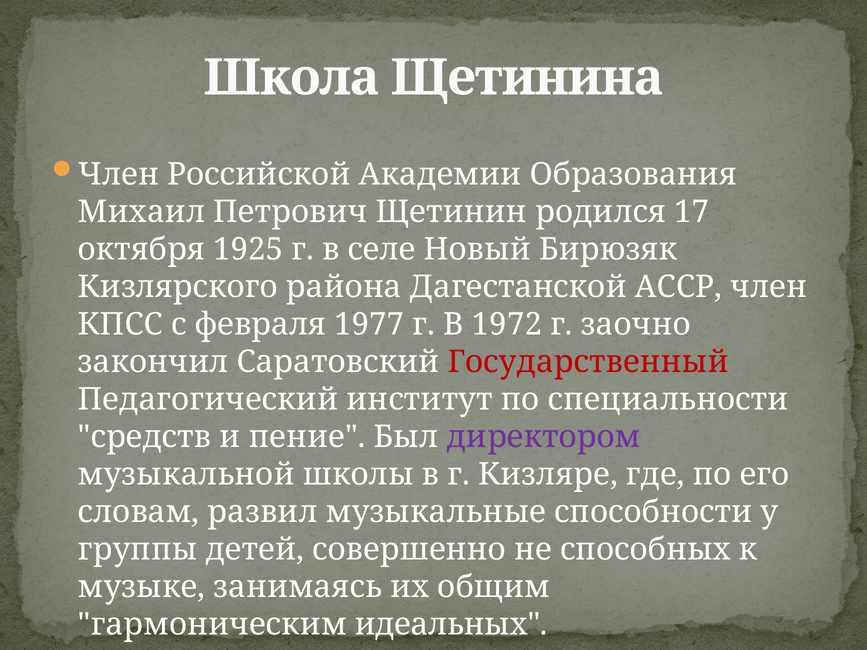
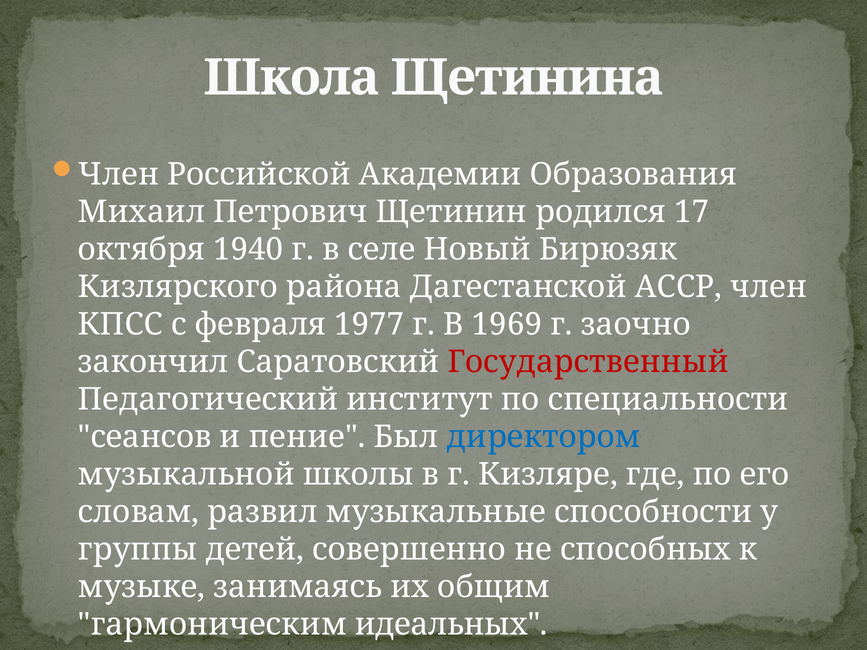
1925: 1925 -> 1940 (248, 249)
1972: 1972 -> 1969 (507, 324)
средств: средств -> сеансов (145, 437)
директором colour: purple -> blue (544, 437)
